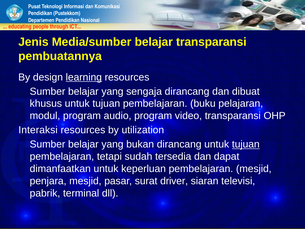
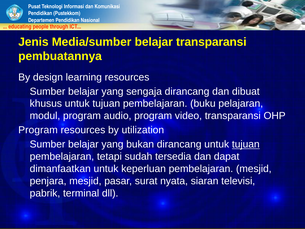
learning underline: present -> none (84, 77)
Interaksi: Interaksi -> Program (38, 130)
driver: driver -> nyata (174, 181)
